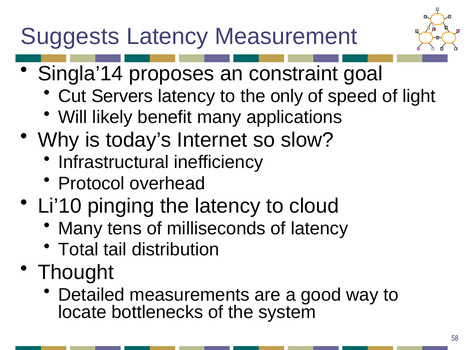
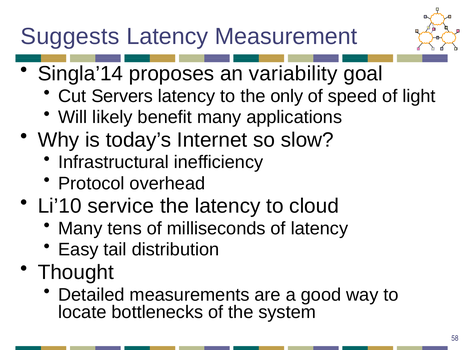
constraint: constraint -> variability (293, 74)
pinging: pinging -> service (121, 206)
Total: Total -> Easy (78, 250)
